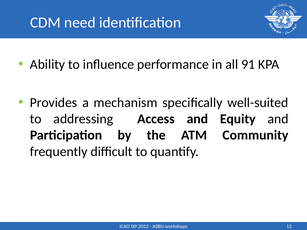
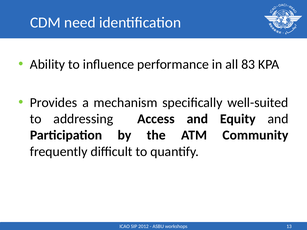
91: 91 -> 83 (248, 64)
